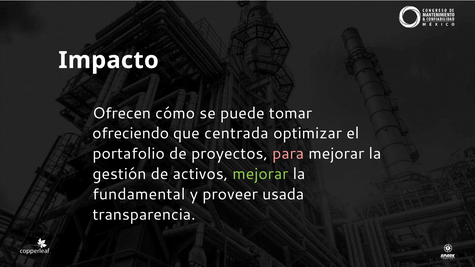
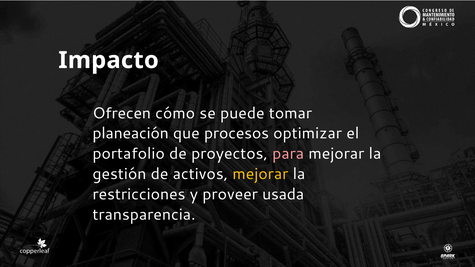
ofreciendo: ofreciendo -> planeación (131, 134)
centrada: centrada -> procesos (237, 134)
mejorar colour: light green -> yellow (260, 174)
fundamental: fundamental -> restricciones (139, 195)
